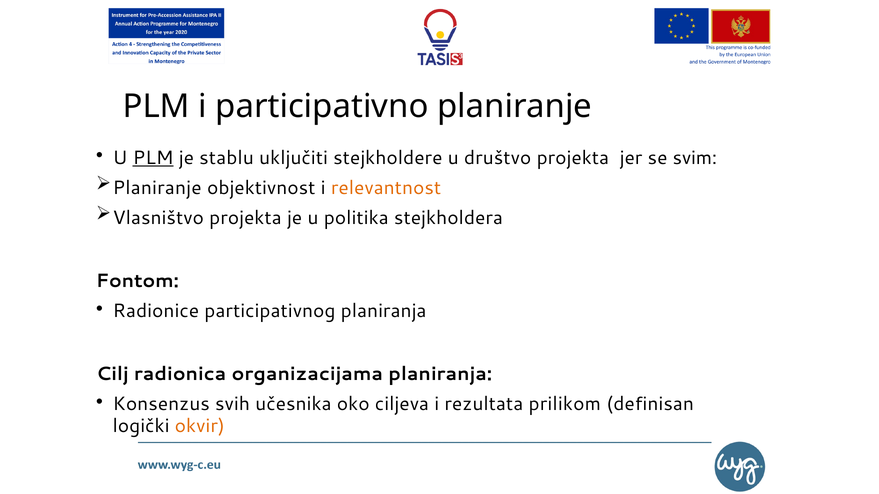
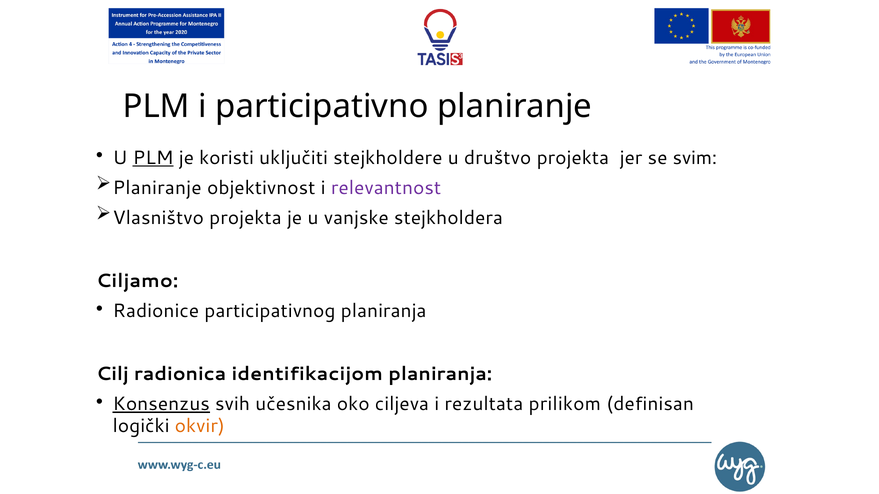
stablu: stablu -> koristi (227, 158)
relevantnost colour: orange -> purple (386, 188)
politika: politika -> vanjske (356, 218)
Fontom: Fontom -> Ciljamo (137, 281)
organizacijama: organizacijama -> identifikacijom (307, 374)
Konsenzus underline: none -> present (161, 404)
